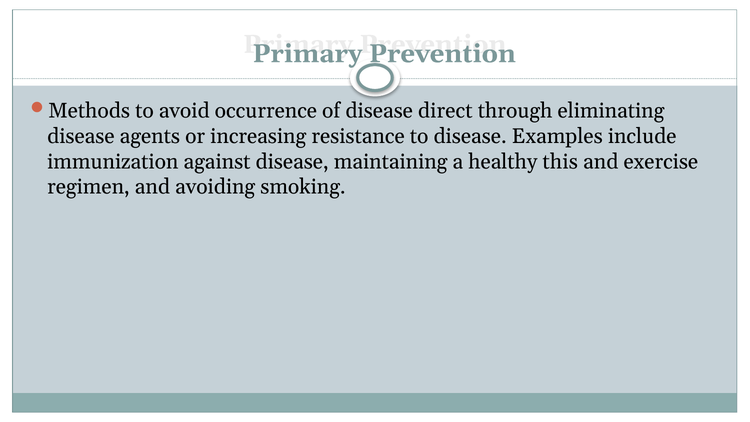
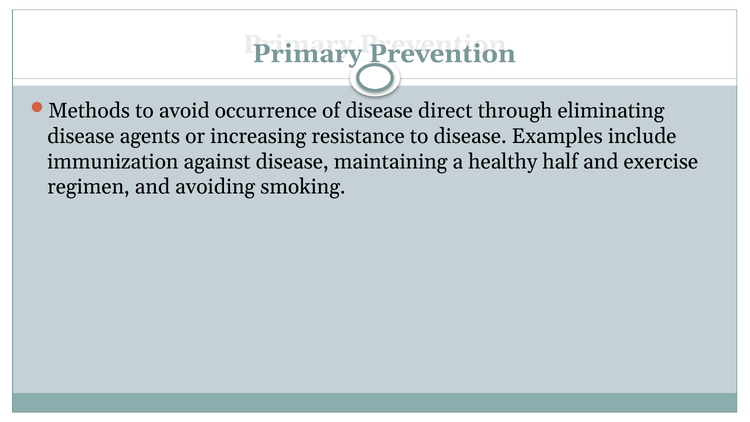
this: this -> half (560, 162)
